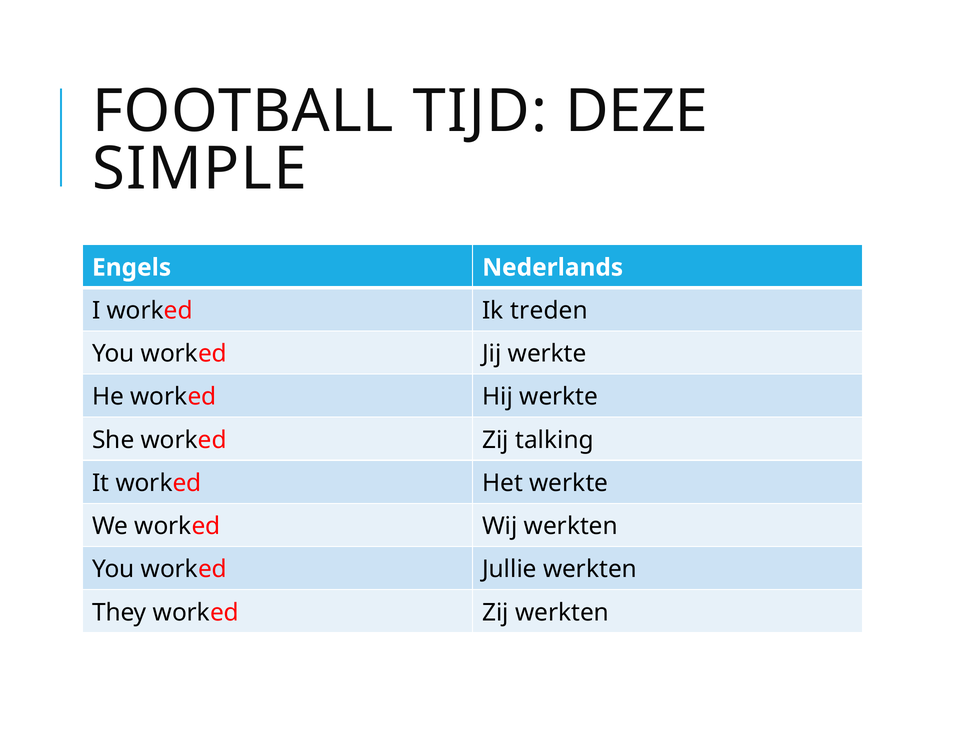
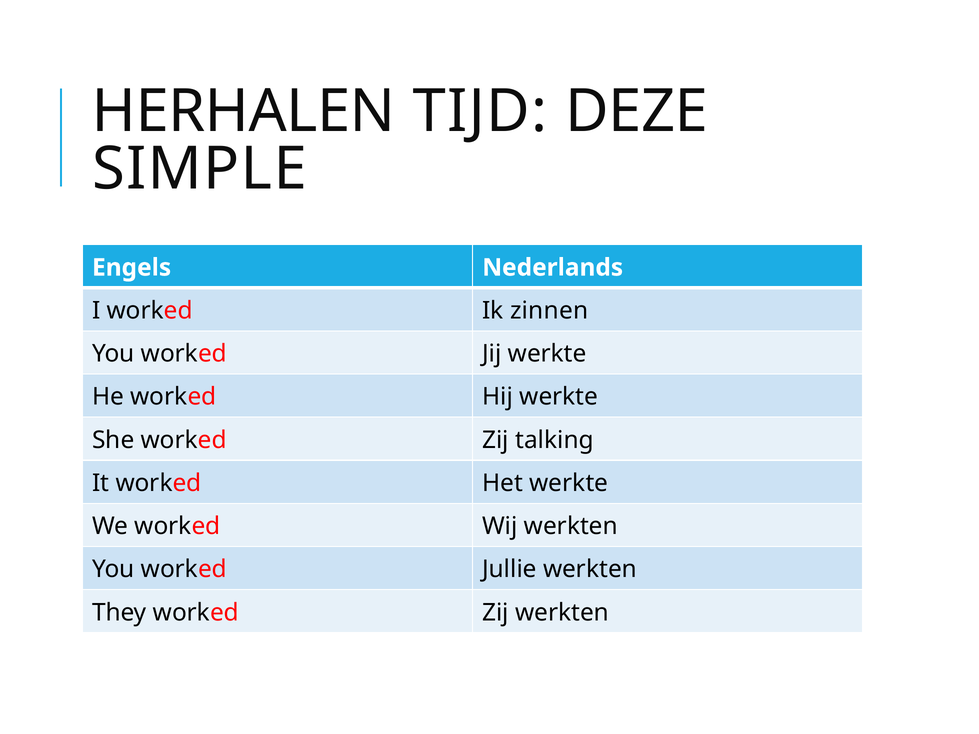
FOOTBALL: FOOTBALL -> HERHALEN (244, 112)
treden: treden -> zinnen (549, 311)
